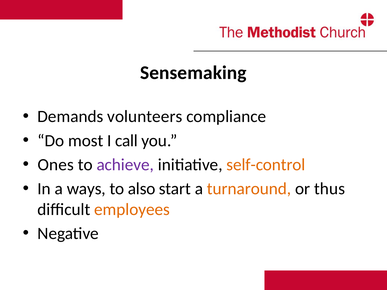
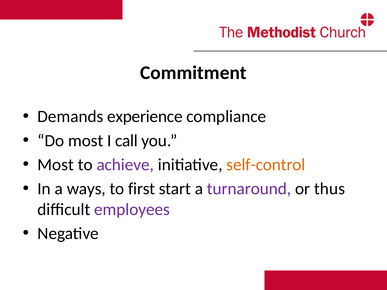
Sensemaking: Sensemaking -> Commitment (193, 73)
volunteers: volunteers -> experience (145, 117)
Ones: Ones -> Most (56, 165)
also: also -> first (142, 189)
turnaround colour: orange -> purple (249, 189)
employees colour: orange -> purple (132, 210)
